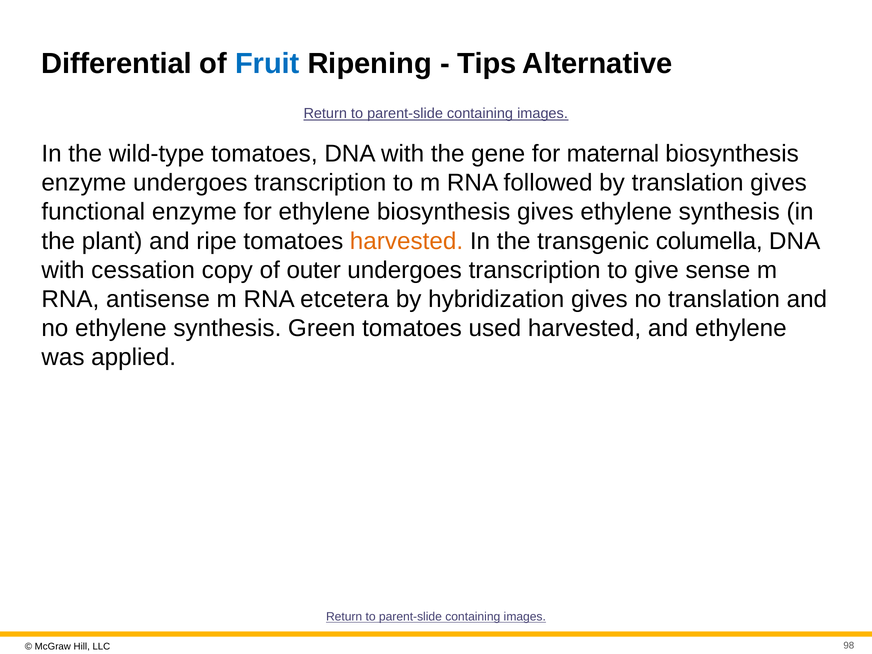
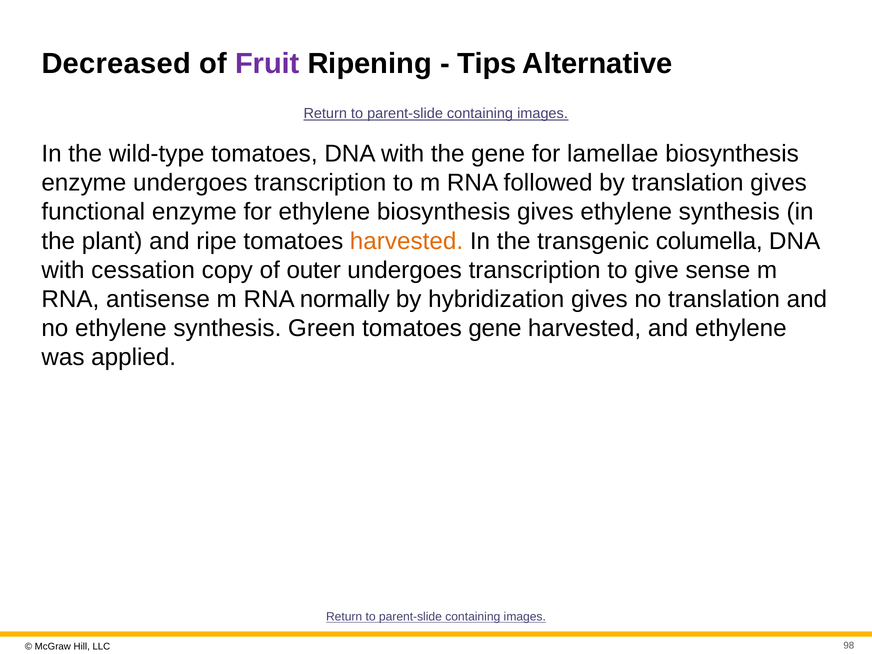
Differential: Differential -> Decreased (116, 63)
Fruit colour: blue -> purple (267, 63)
maternal: maternal -> lamellae (613, 154)
etcetera: etcetera -> normally (345, 299)
tomatoes used: used -> gene (495, 328)
